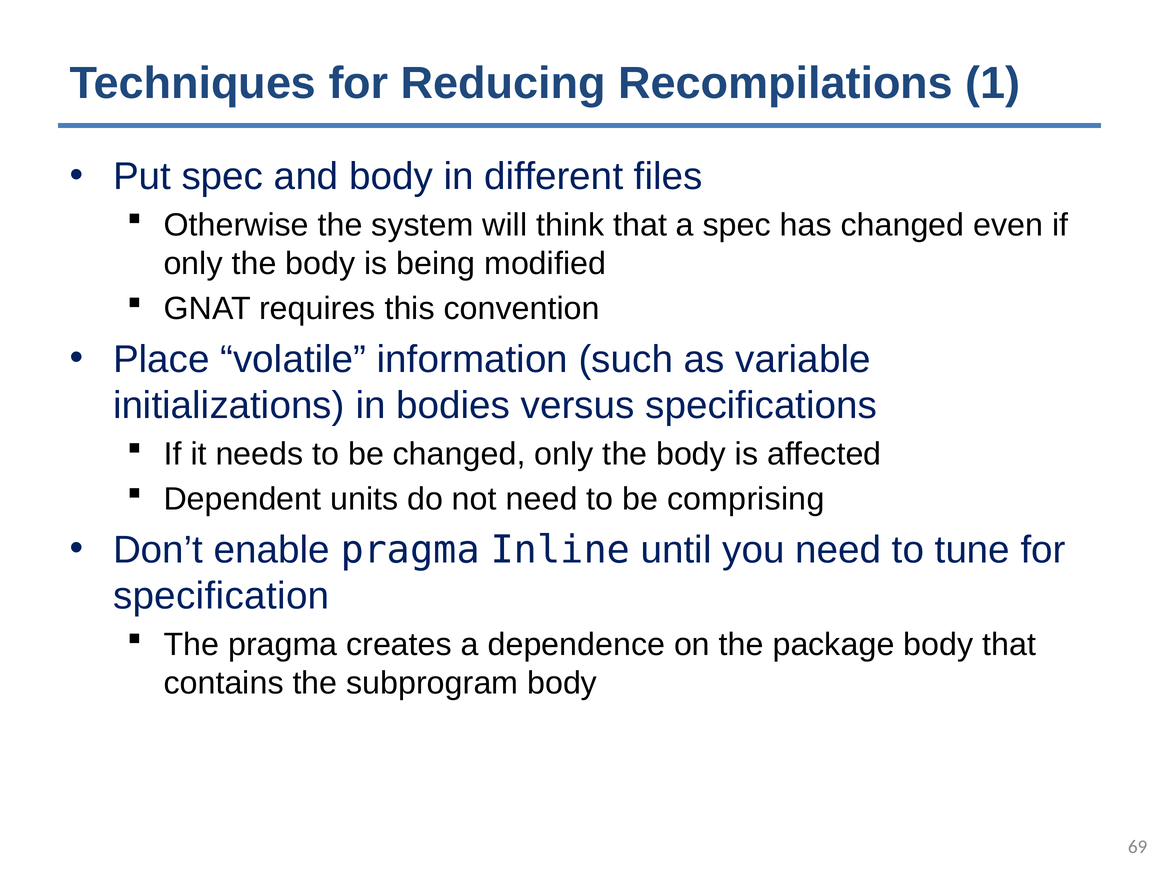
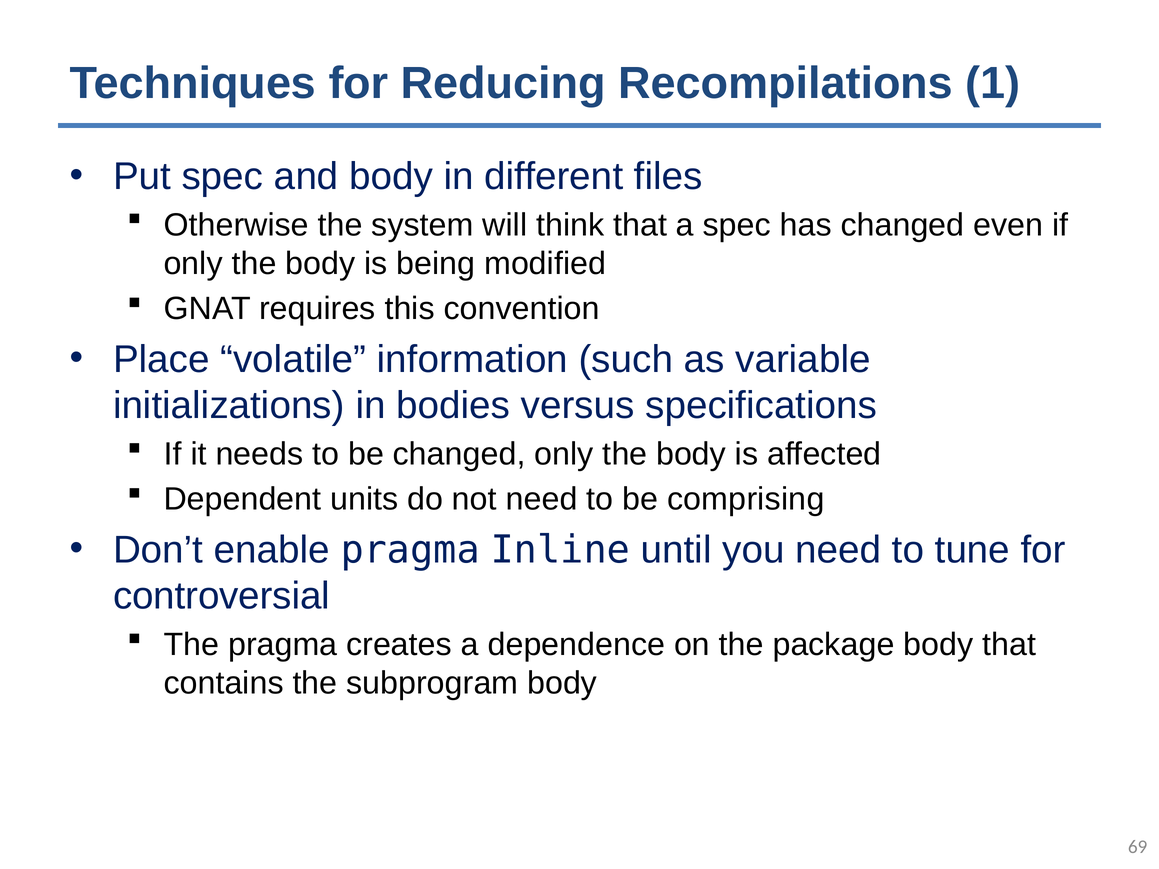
specification: specification -> controversial (221, 596)
